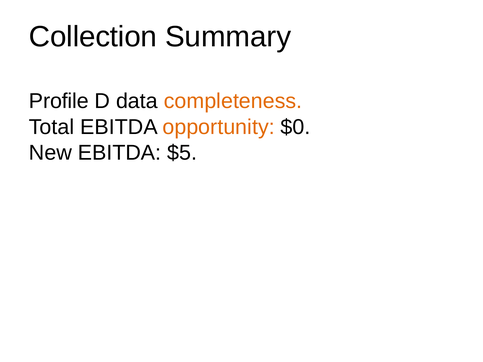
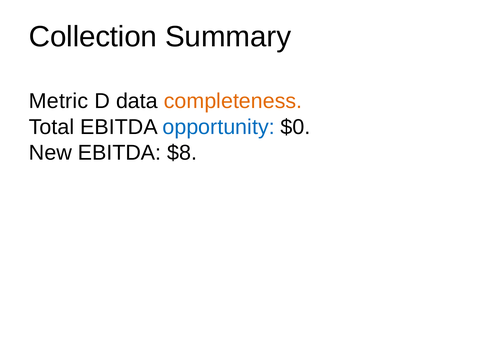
Profile: Profile -> Metric (59, 101)
opportunity colour: orange -> blue (219, 127)
$5: $5 -> $8 (182, 153)
